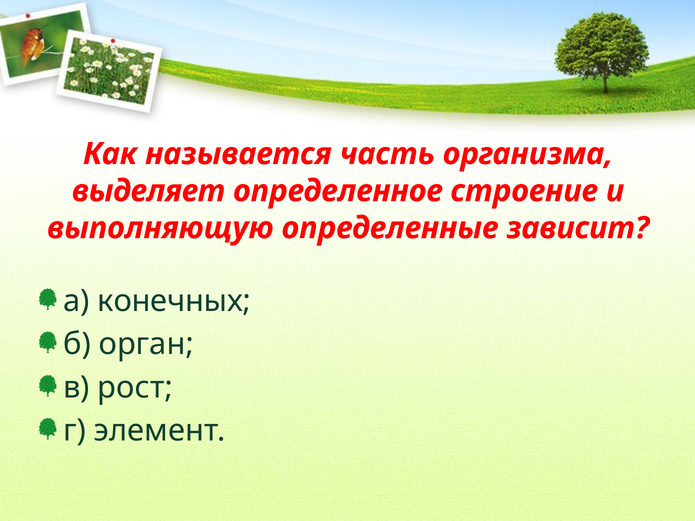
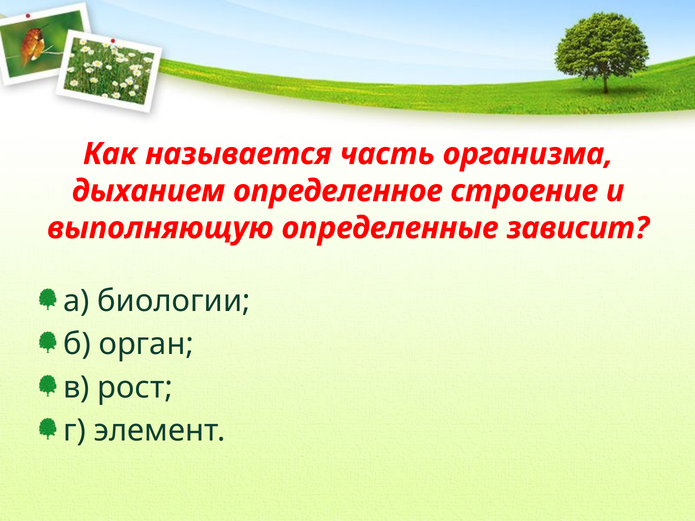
выделяет: выделяет -> дыханием (148, 191)
конечных: конечных -> биологии (174, 301)
